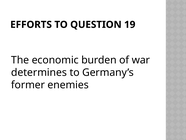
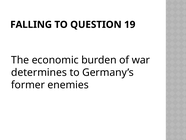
EFFORTS: EFFORTS -> FALLING (31, 25)
